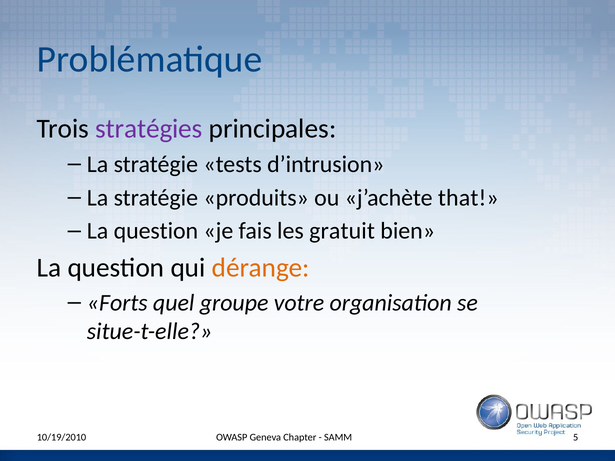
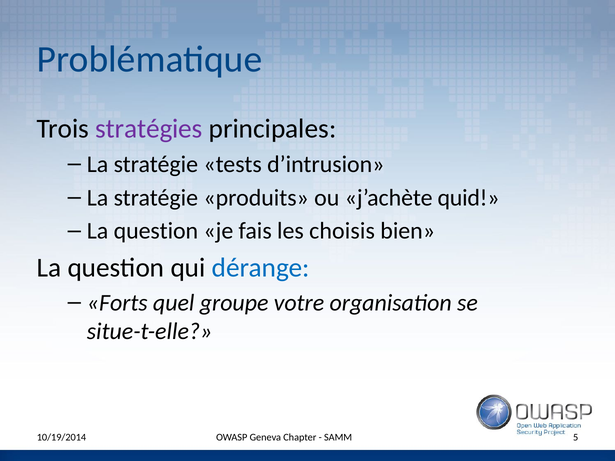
that: that -> quid (469, 198)
gratuit: gratuit -> choisis (342, 231)
dérange colour: orange -> blue (261, 268)
10/19/2010: 10/19/2010 -> 10/19/2014 (61, 437)
